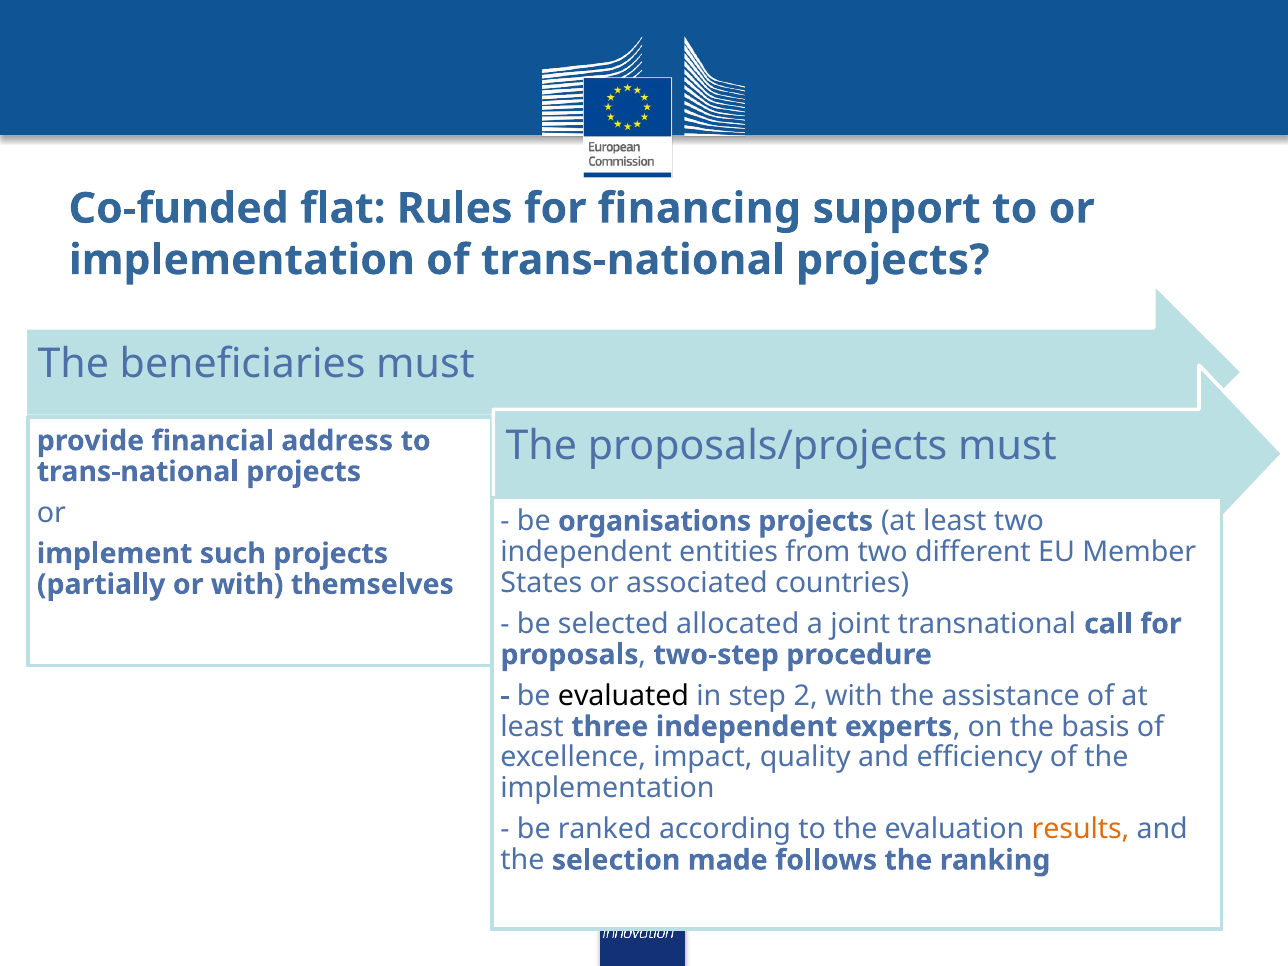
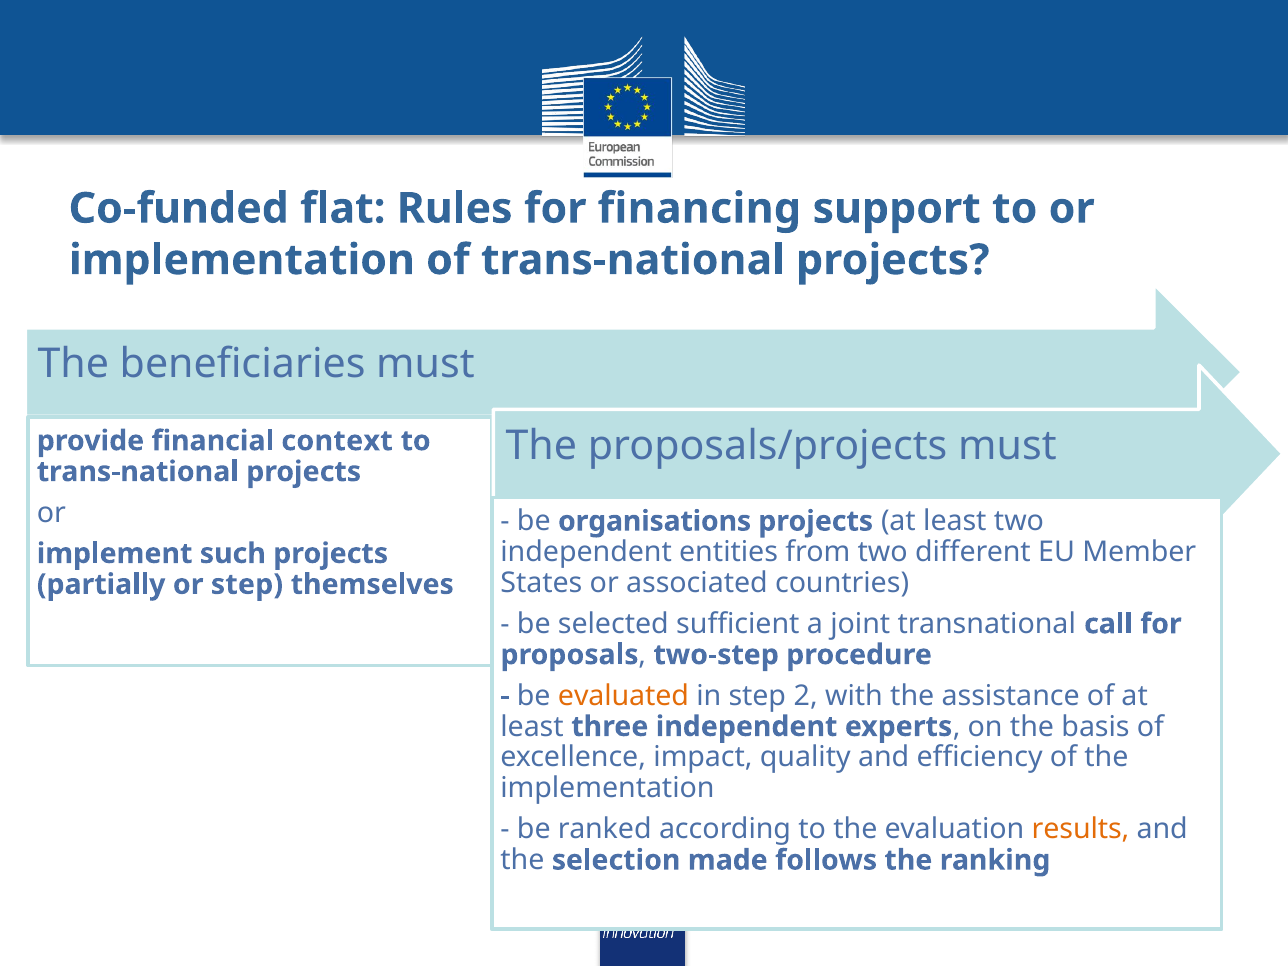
address: address -> context (337, 441)
or with: with -> step (247, 584)
allocated: allocated -> sufficient (738, 624)
evaluated colour: black -> orange (623, 696)
